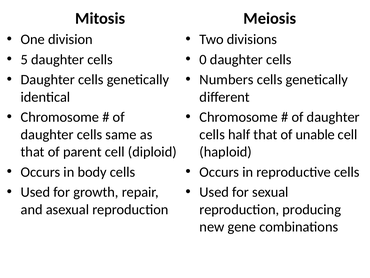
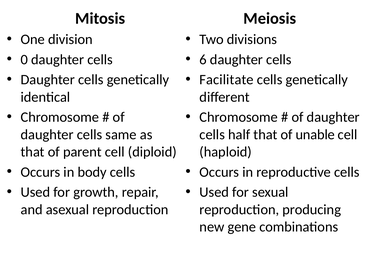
5: 5 -> 0 (24, 59)
0: 0 -> 6 (203, 59)
Numbers: Numbers -> Facilitate (227, 80)
